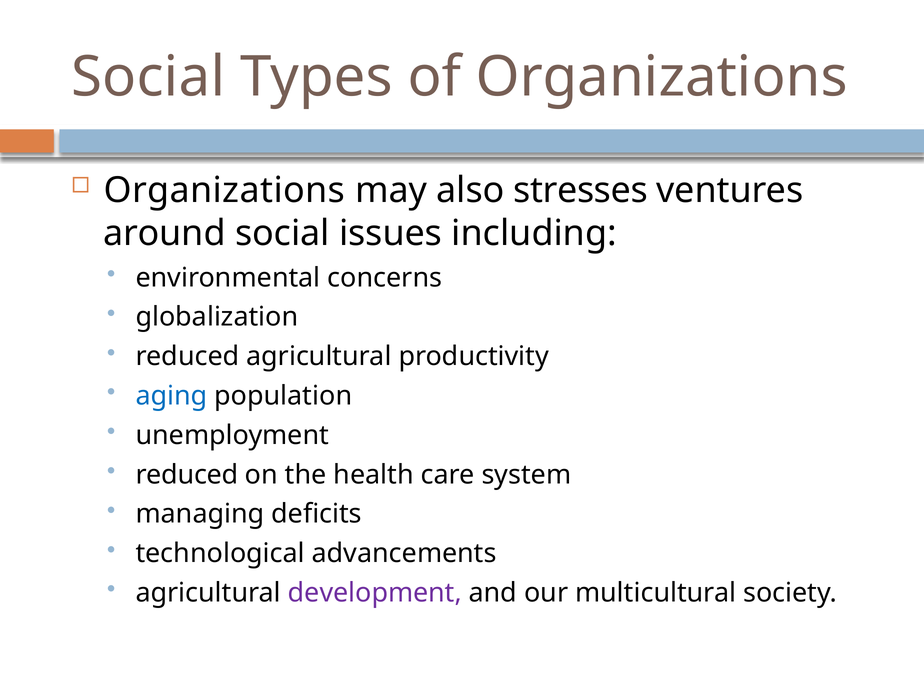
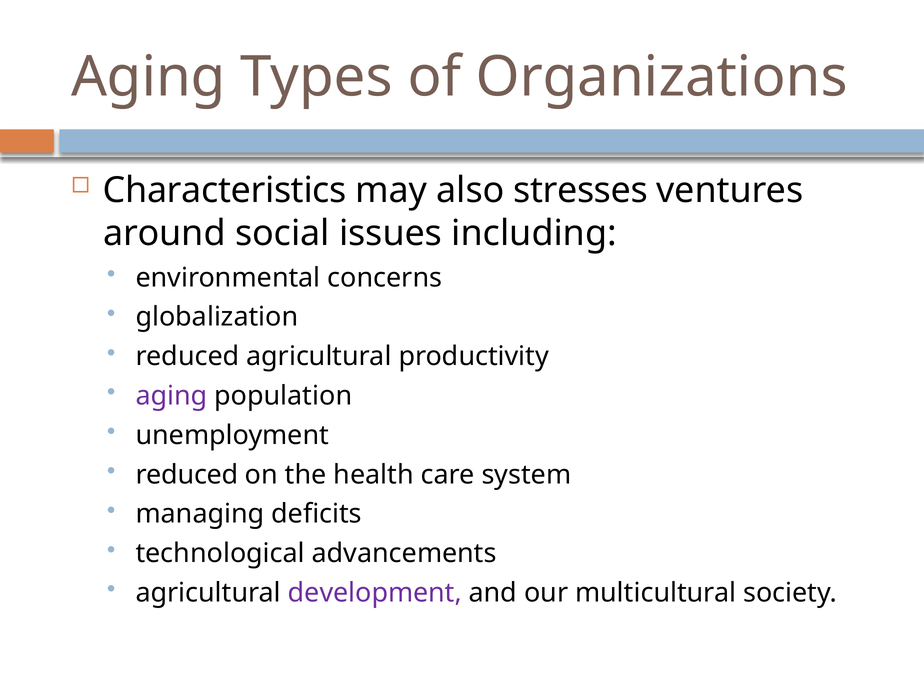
Social: Social -> Aging (148, 77)
Organizations: Organizations -> Characteristics (225, 190)
aging colour: blue -> purple (172, 396)
